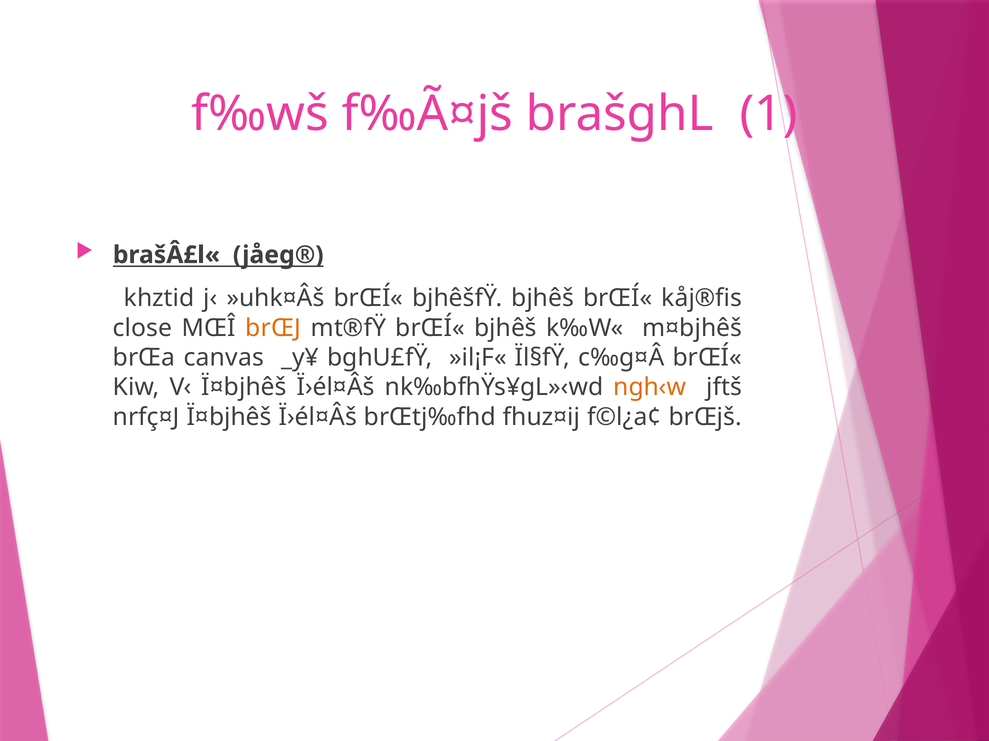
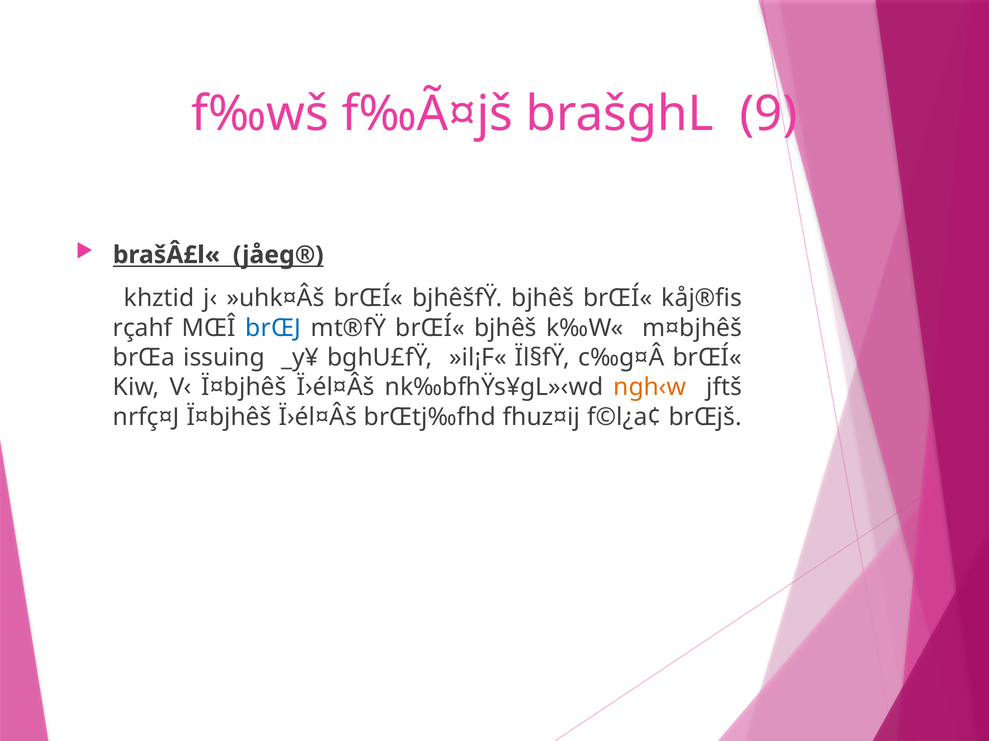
1: 1 -> 9 (769, 114)
close: close -> rçahf (143, 328)
brŒJ colour: orange -> blue (273, 328)
canvas: canvas -> issuing (224, 358)
